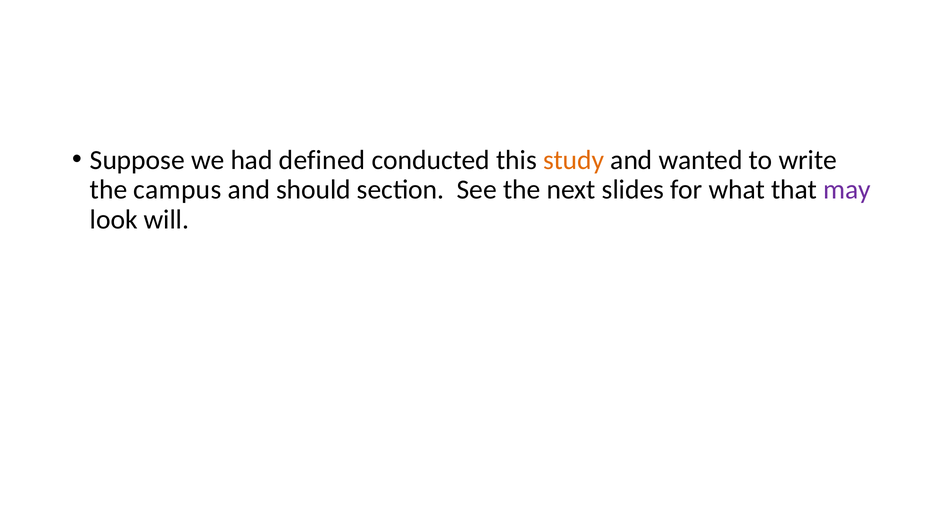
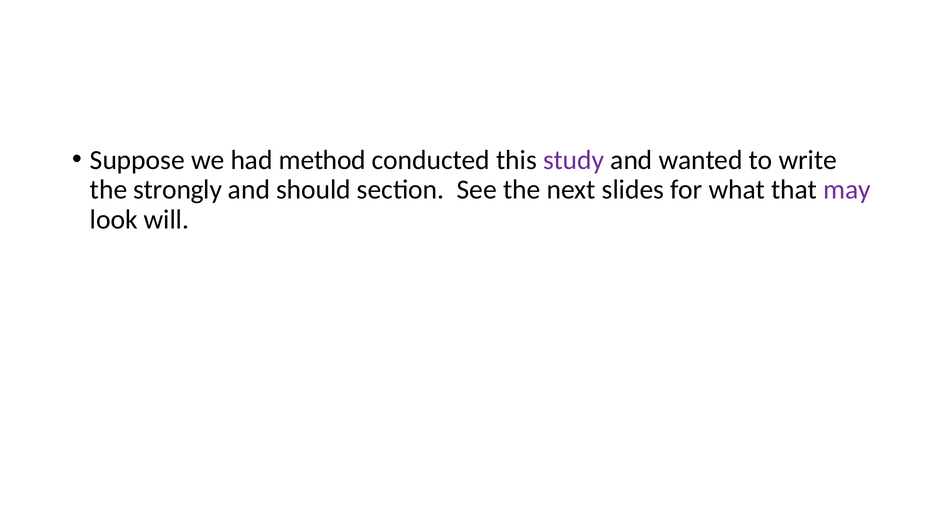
defined: defined -> method (322, 160)
study colour: orange -> purple (574, 160)
campus: campus -> strongly (178, 190)
